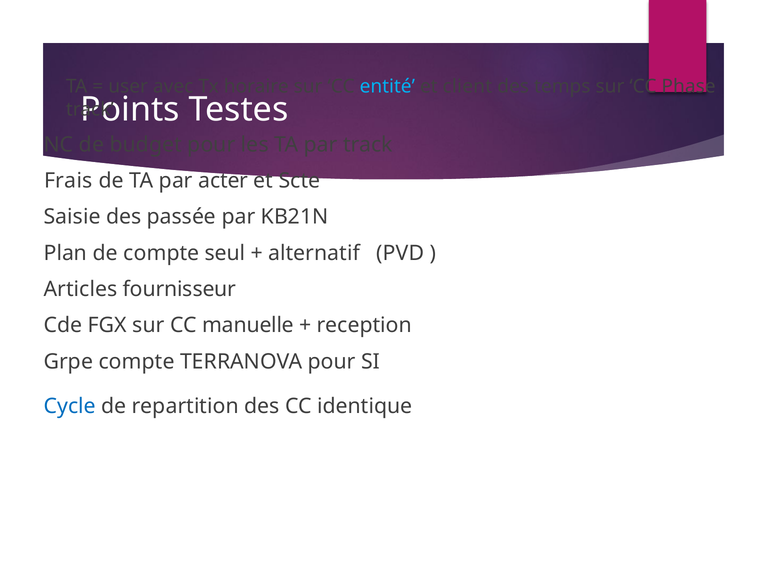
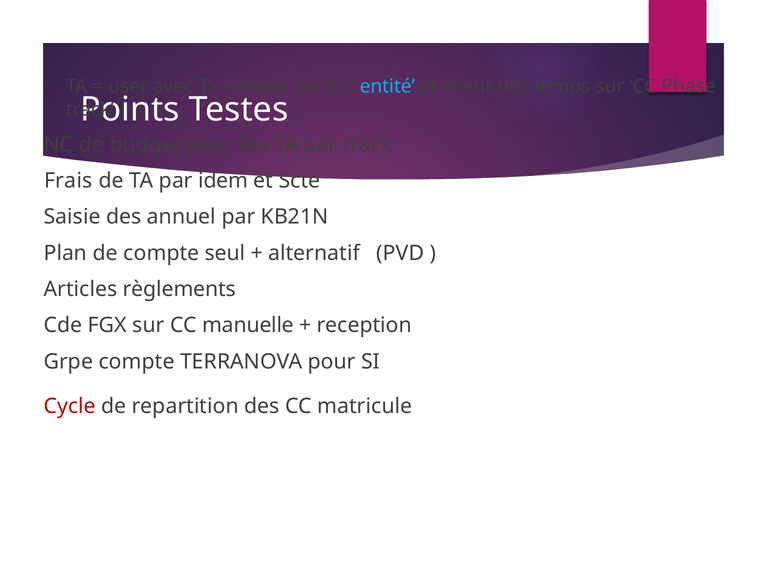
acter: acter -> idem (223, 181)
passée: passée -> annuel (181, 217)
fournisseur: fournisseur -> règlements (179, 290)
Cycle colour: blue -> red (70, 407)
identique: identique -> matricule (365, 407)
